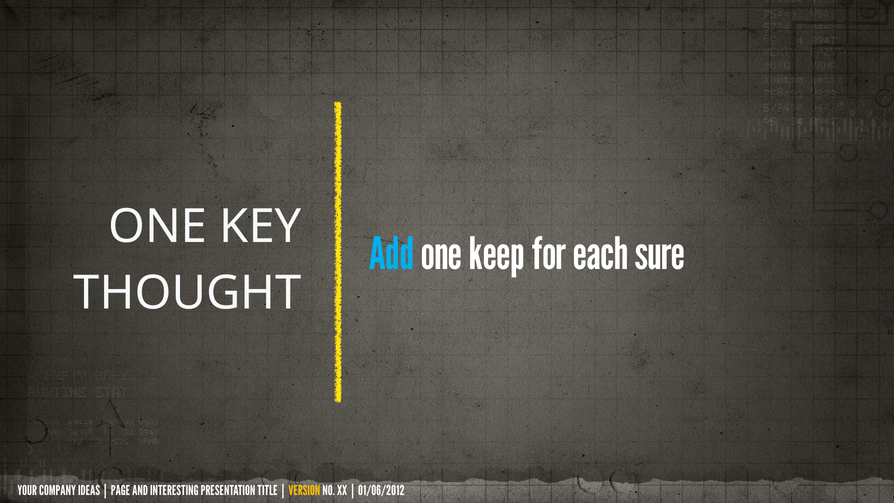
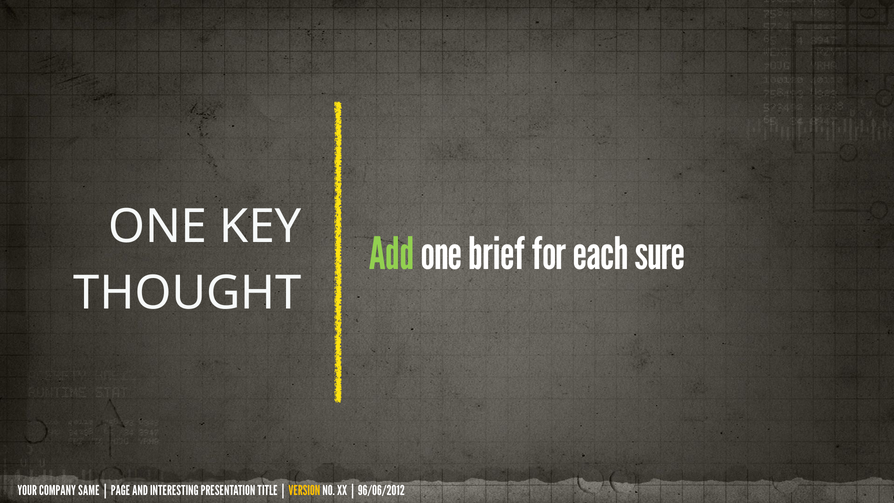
Add colour: light blue -> light green (391, 255)
keep: keep -> brief (497, 255)
IDEAS: IDEAS -> SAME (89, 491)
01/06/2012: 01/06/2012 -> 96/06/2012 (381, 491)
